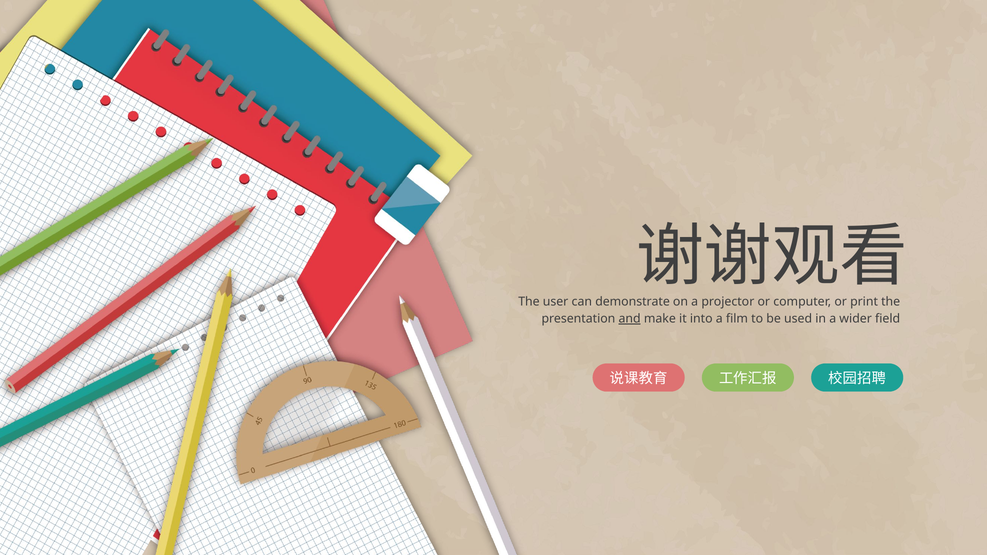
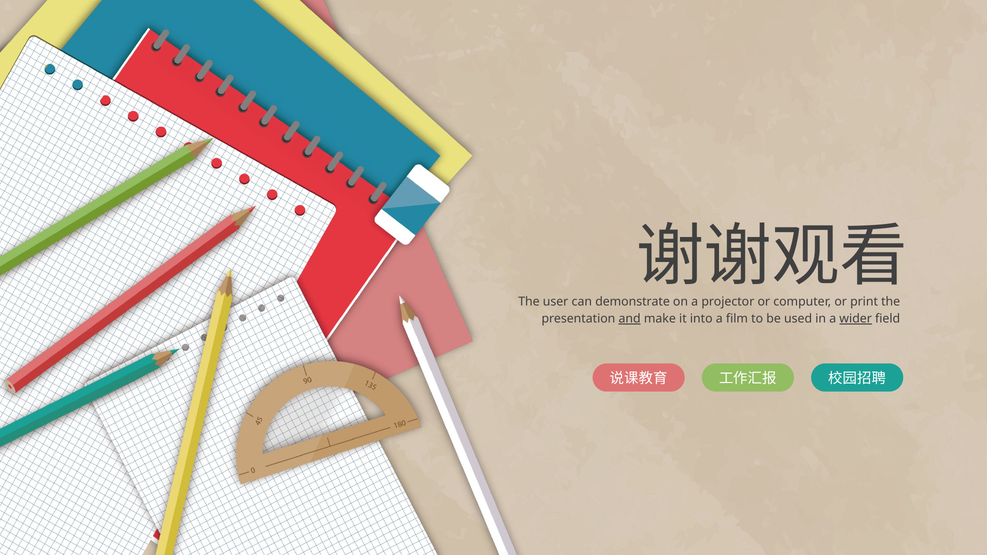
wider underline: none -> present (856, 319)
